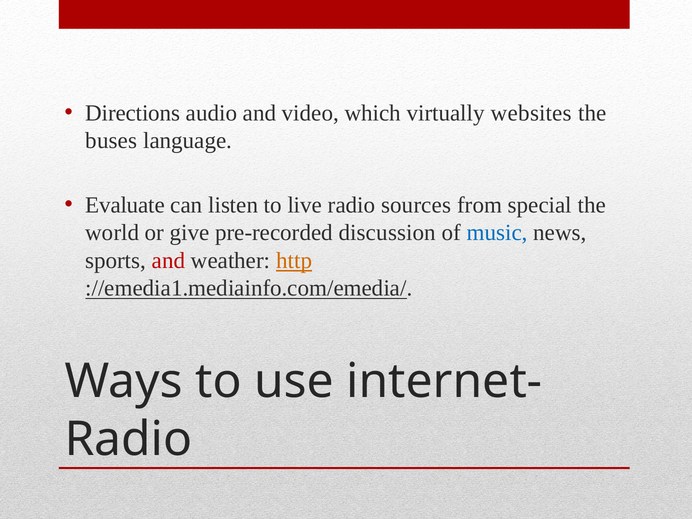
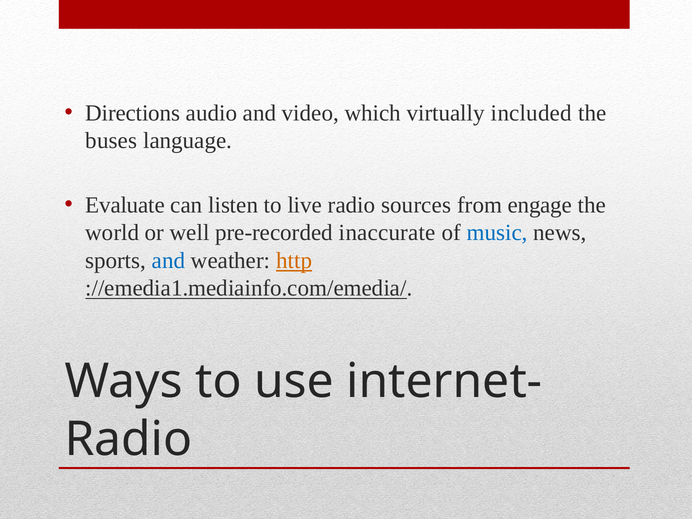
websites: websites -> included (531, 113)
special: special -> engage (540, 205)
give: give -> well (190, 233)
discussion: discussion -> inaccurate (387, 233)
and colour: red -> blue (169, 261)
